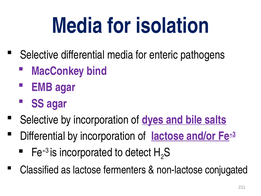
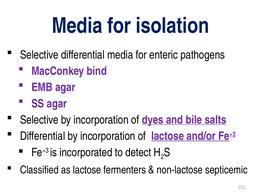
conjugated: conjugated -> septicemic (226, 170)
